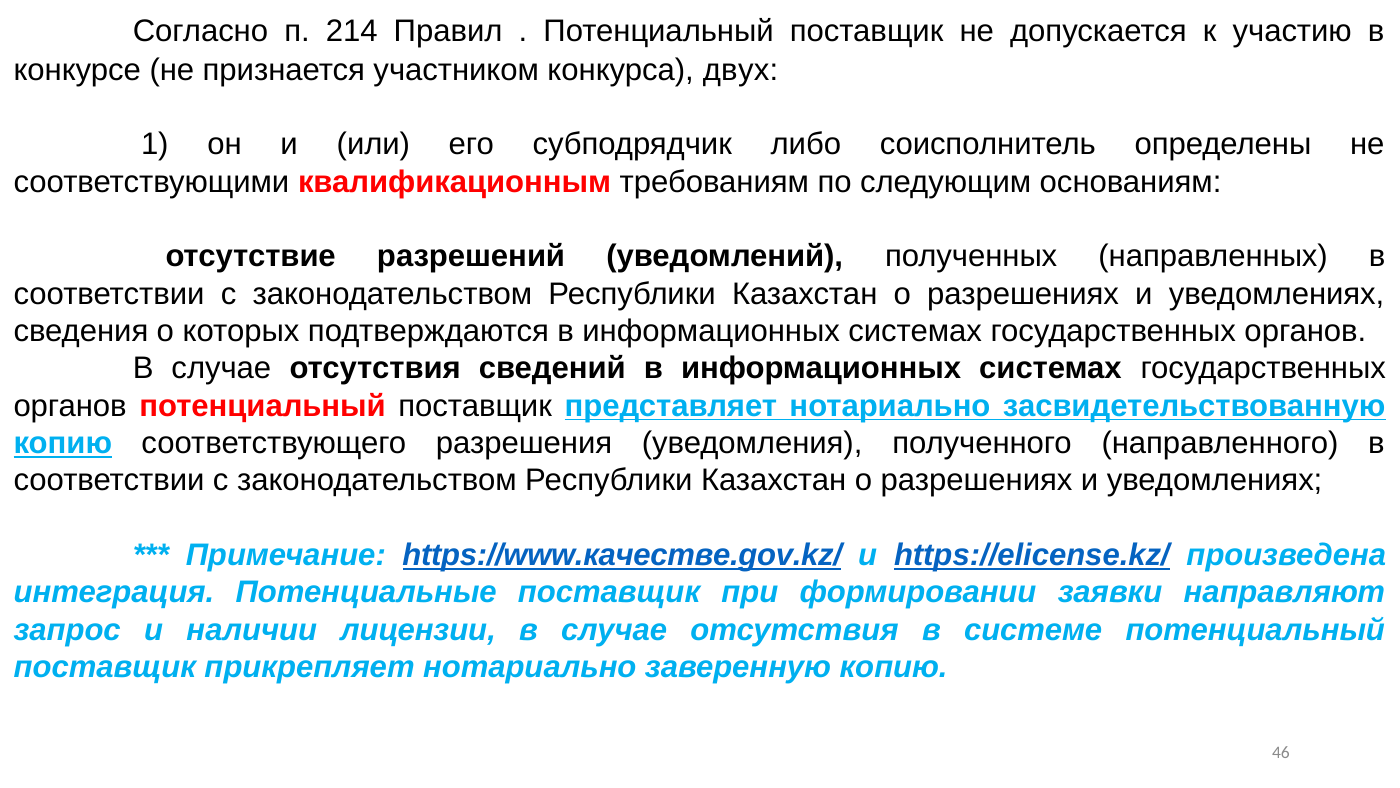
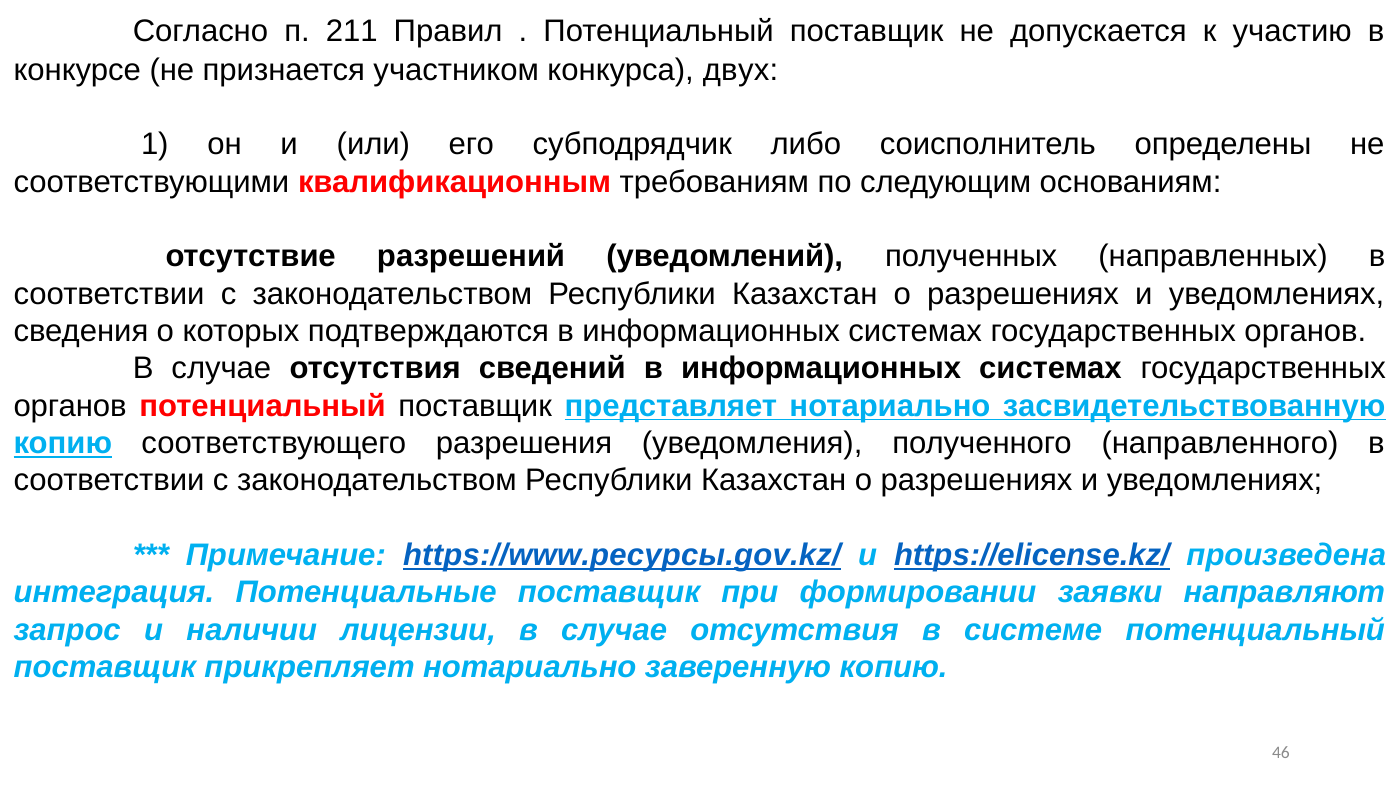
214: 214 -> 211 (352, 32)
https://www.качестве.gov.kz/: https://www.качестве.gov.kz/ -> https://www.ресурсы.gov.kz/ (622, 555)
